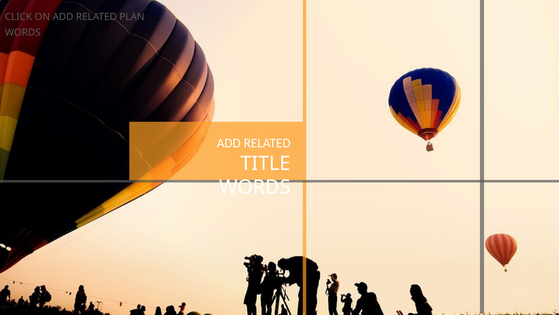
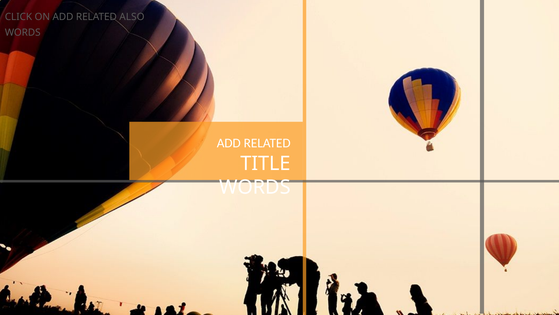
PLAN: PLAN -> ALSO (132, 17)
